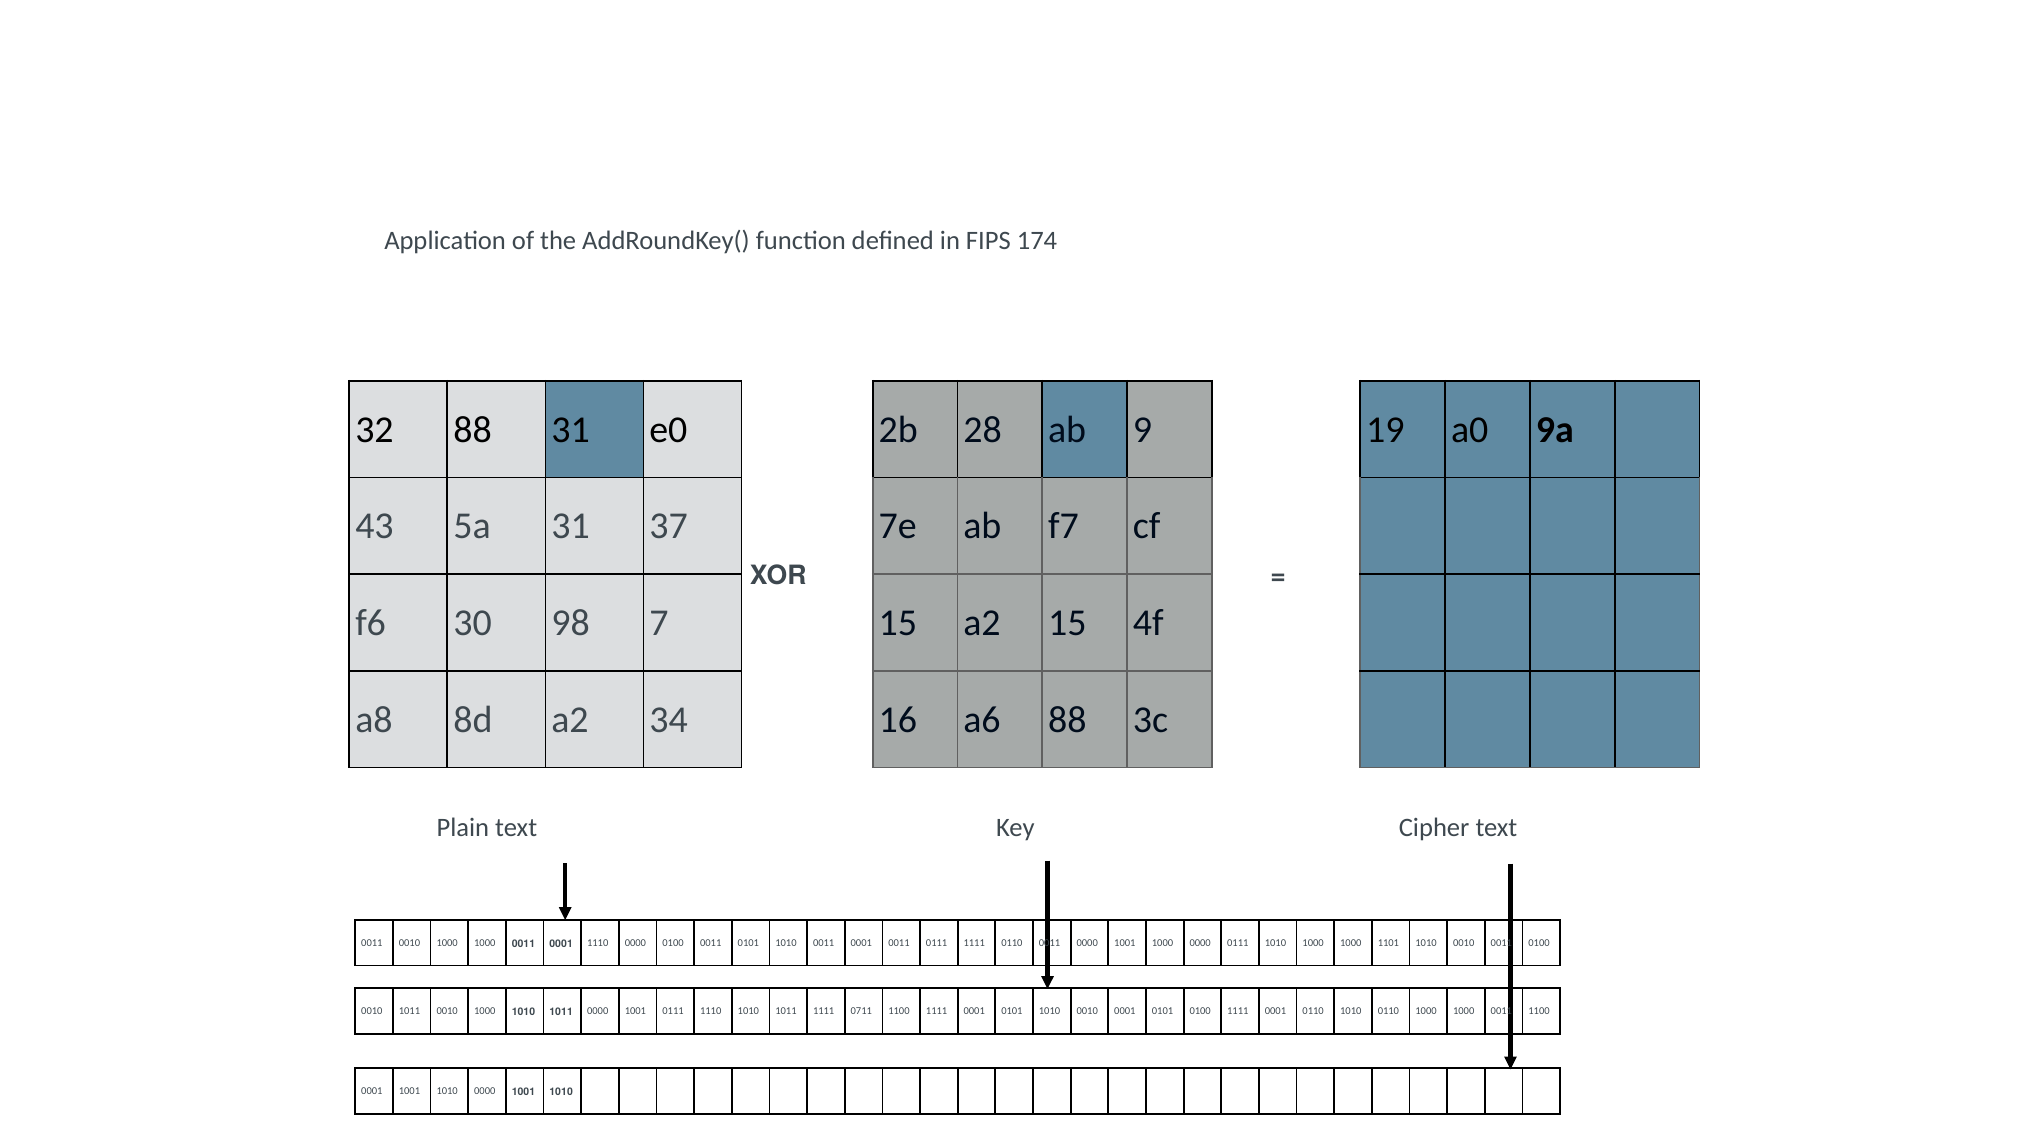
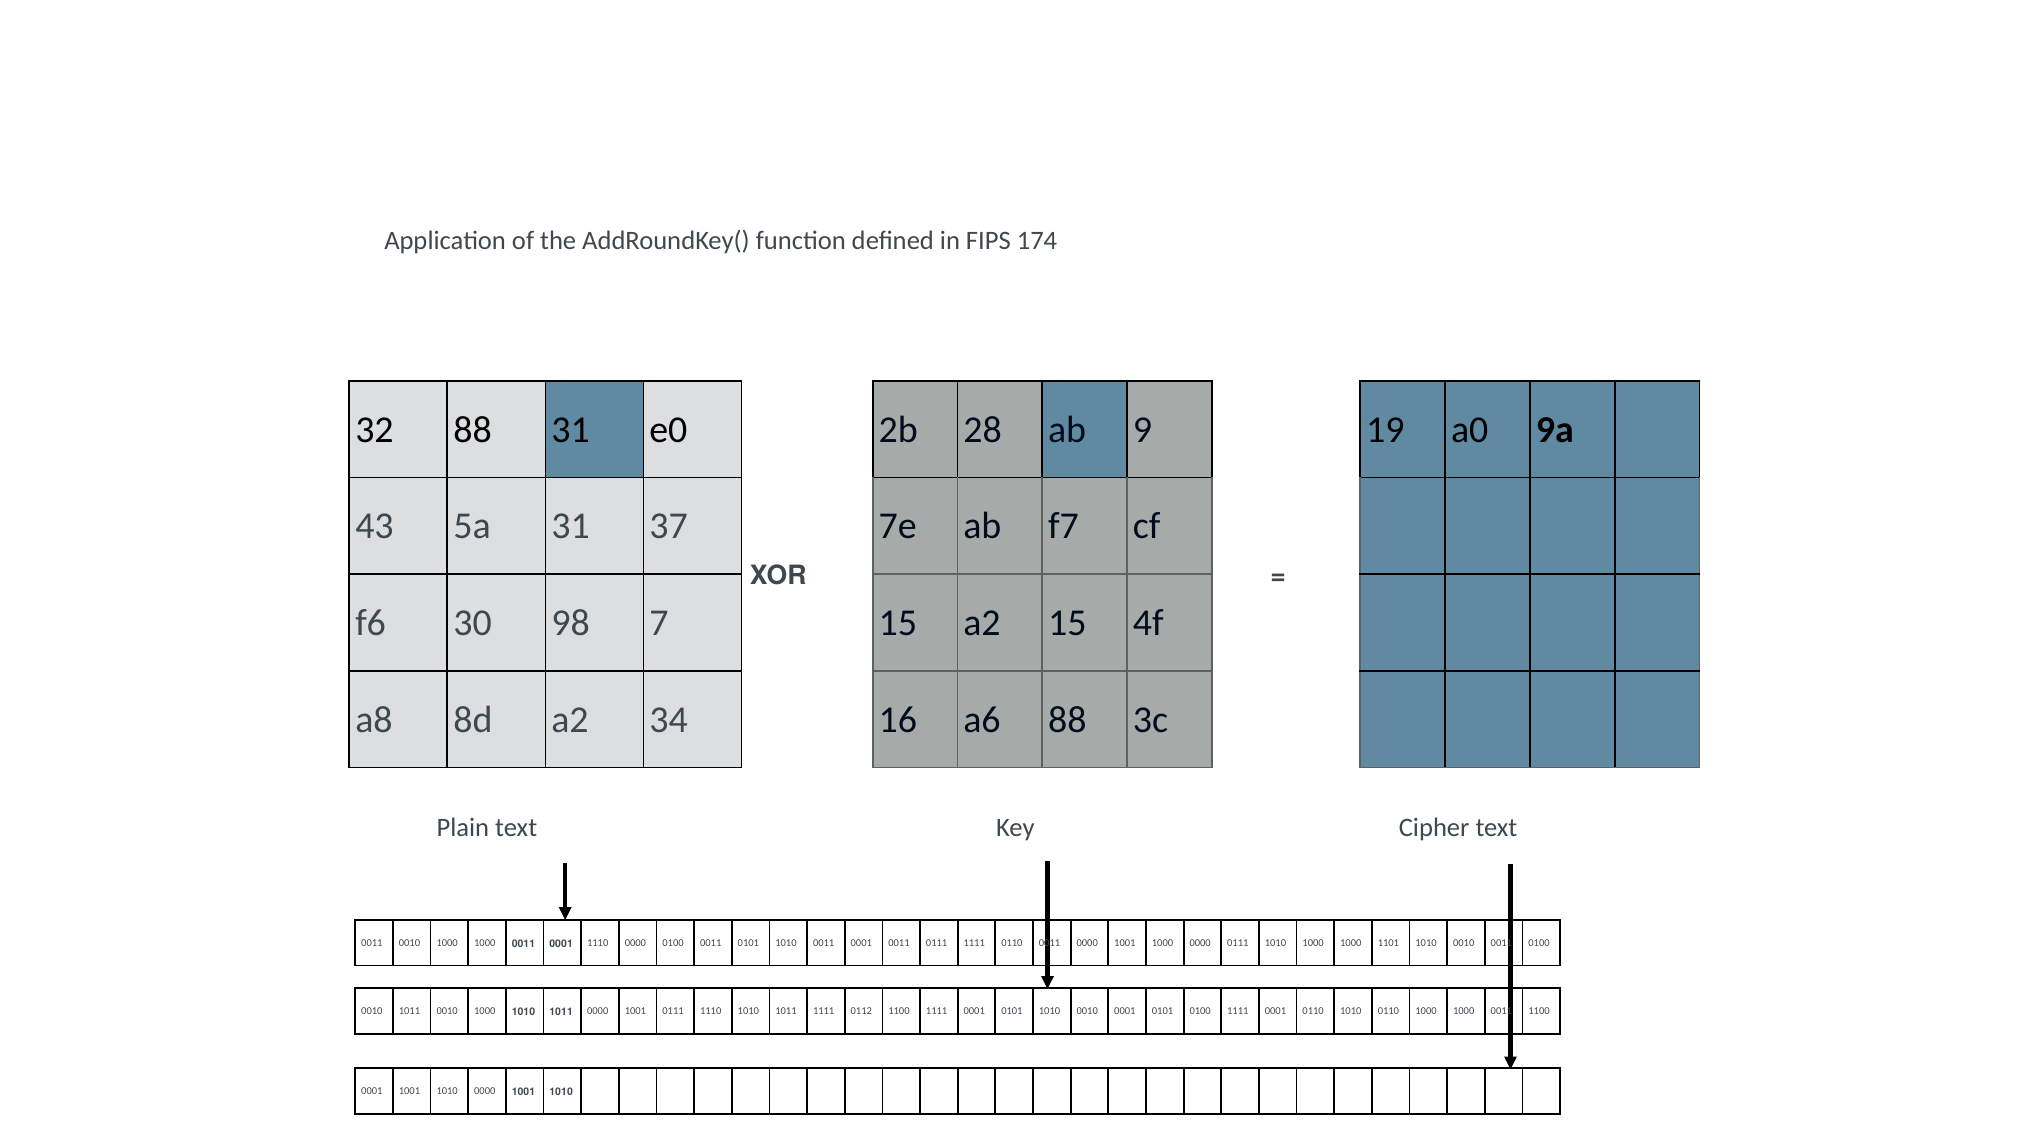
0711: 0711 -> 0112 (861, 1012)
